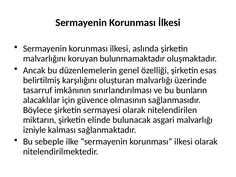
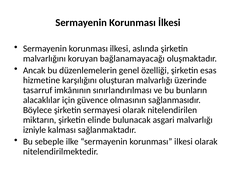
bulunmamaktadır: bulunmamaktadır -> bağlanamayacağı (132, 59)
belirtilmiş: belirtilmiş -> hizmetine (42, 80)
